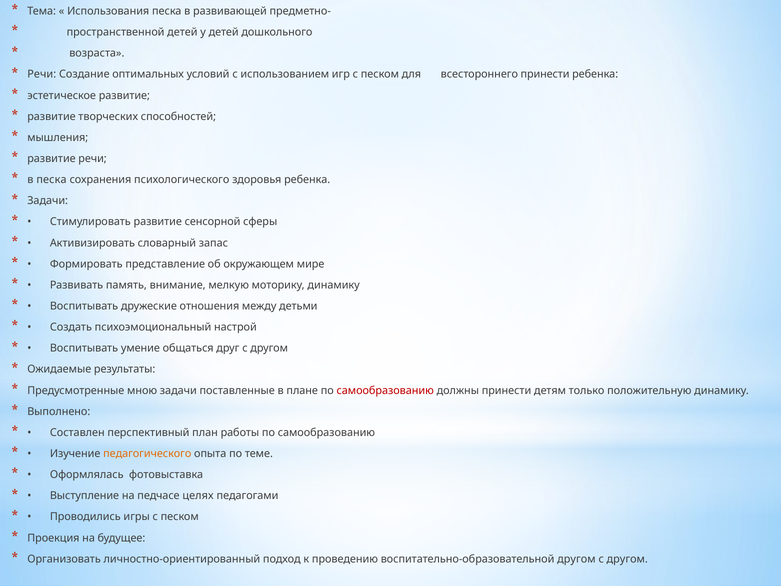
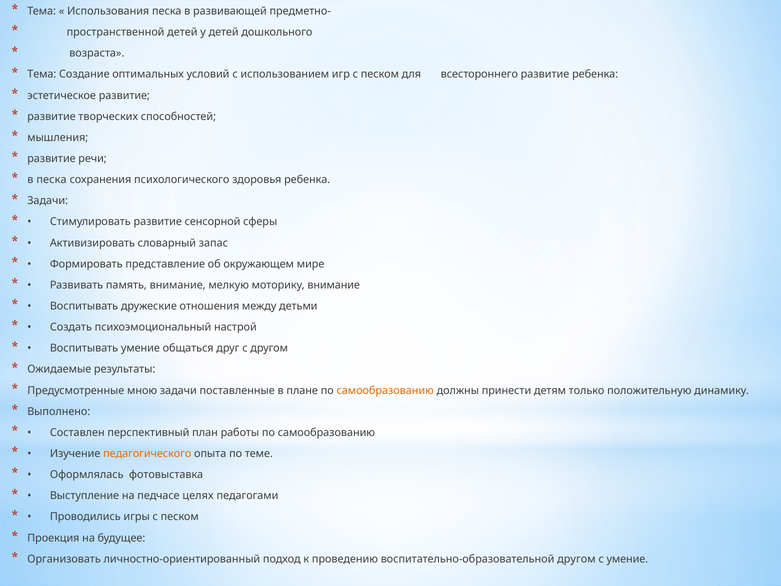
Речи: Речи -> Тема (42, 74)
всестороннего принести: принести -> развитие (545, 74)
моторику динамику: динамику -> внимание (334, 285)
самообразованию colour: red -> orange (385, 390)
другом: другом -> умение (627, 559)
